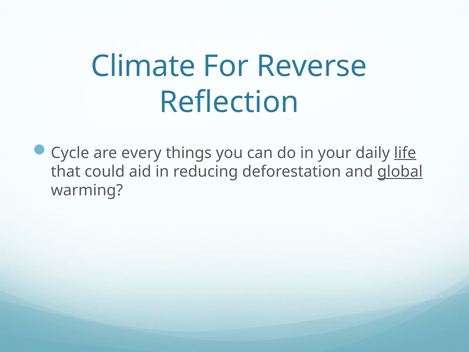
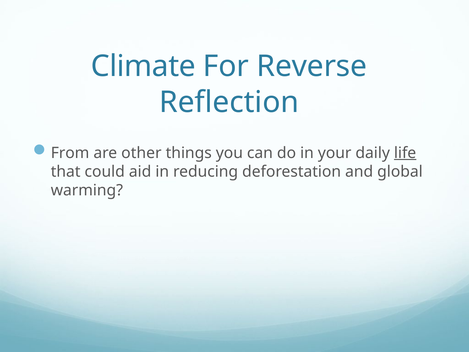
Cycle: Cycle -> From (70, 153)
every: every -> other (141, 153)
global underline: present -> none (400, 172)
